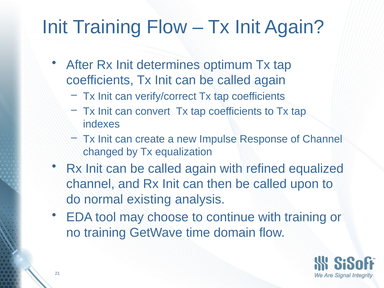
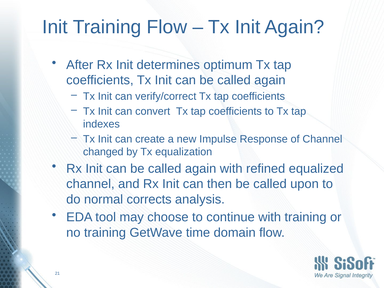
existing: existing -> corrects (149, 199)
